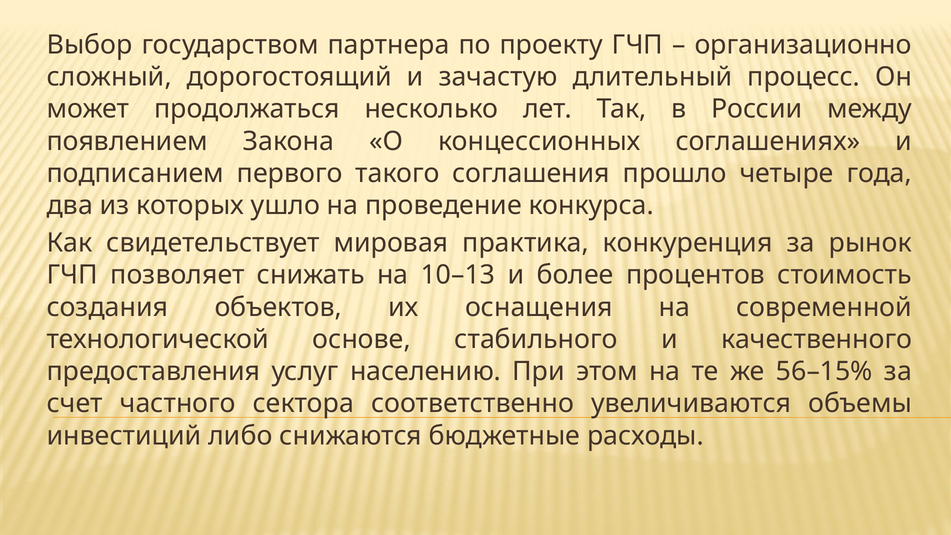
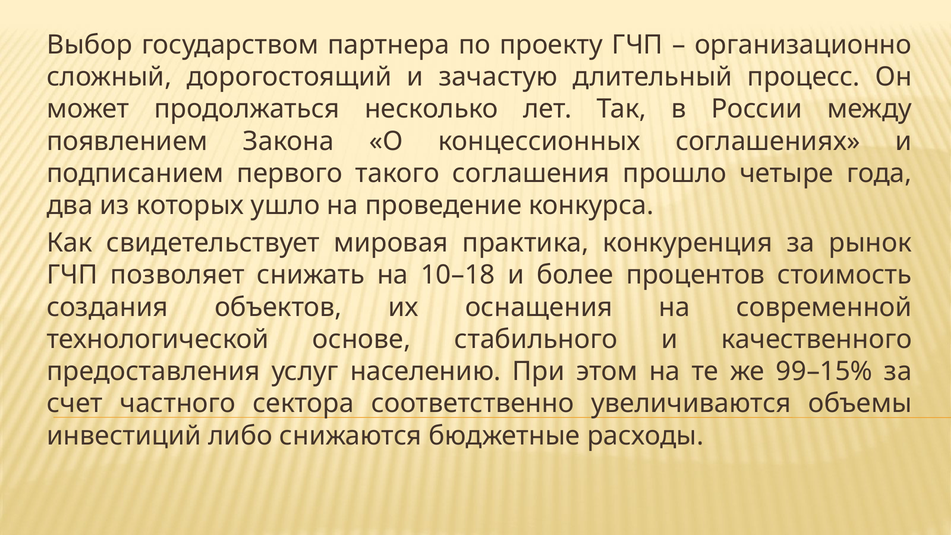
10–13: 10–13 -> 10–18 (458, 275)
56–15%: 56–15% -> 99–15% (824, 371)
